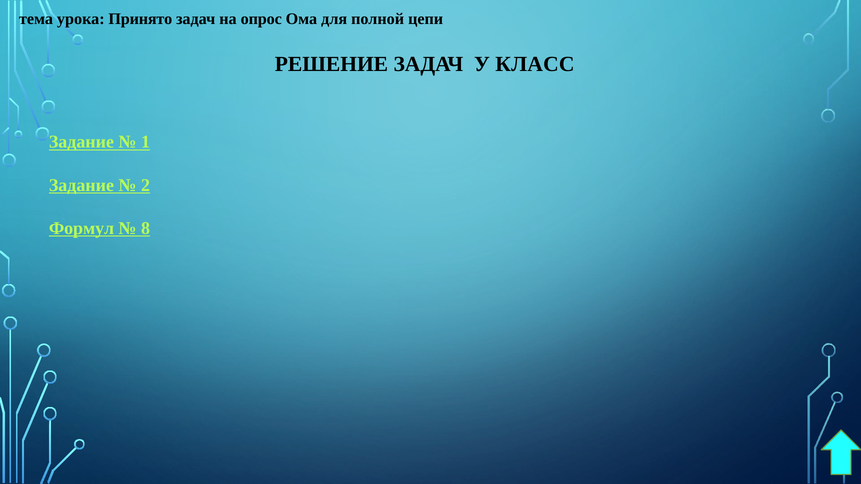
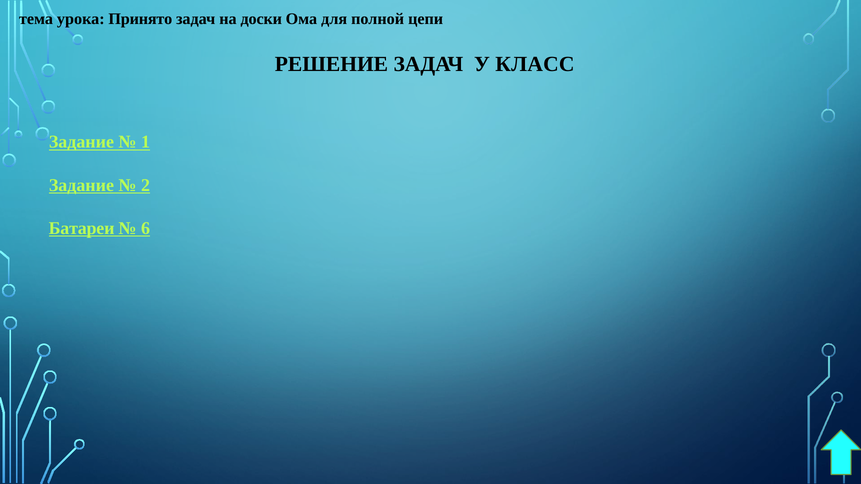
опрос: опрос -> доски (261, 19)
Формул: Формул -> Батареи (82, 228)
8: 8 -> 6 (146, 228)
